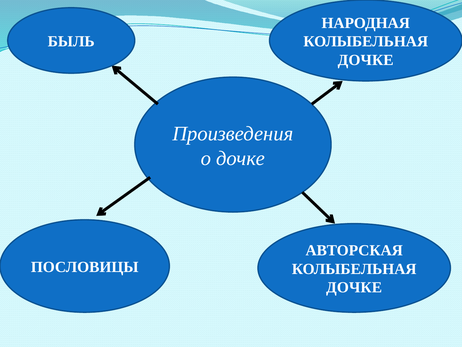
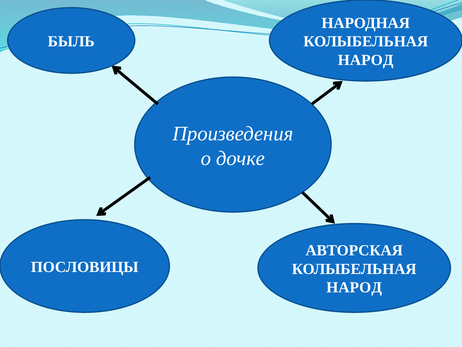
ДОЧКЕ: ДОЧКЕ -> НАРОД (366, 60)
ДОЧКЕ: ДОЧКЕ -> НАРОД (354, 287)
